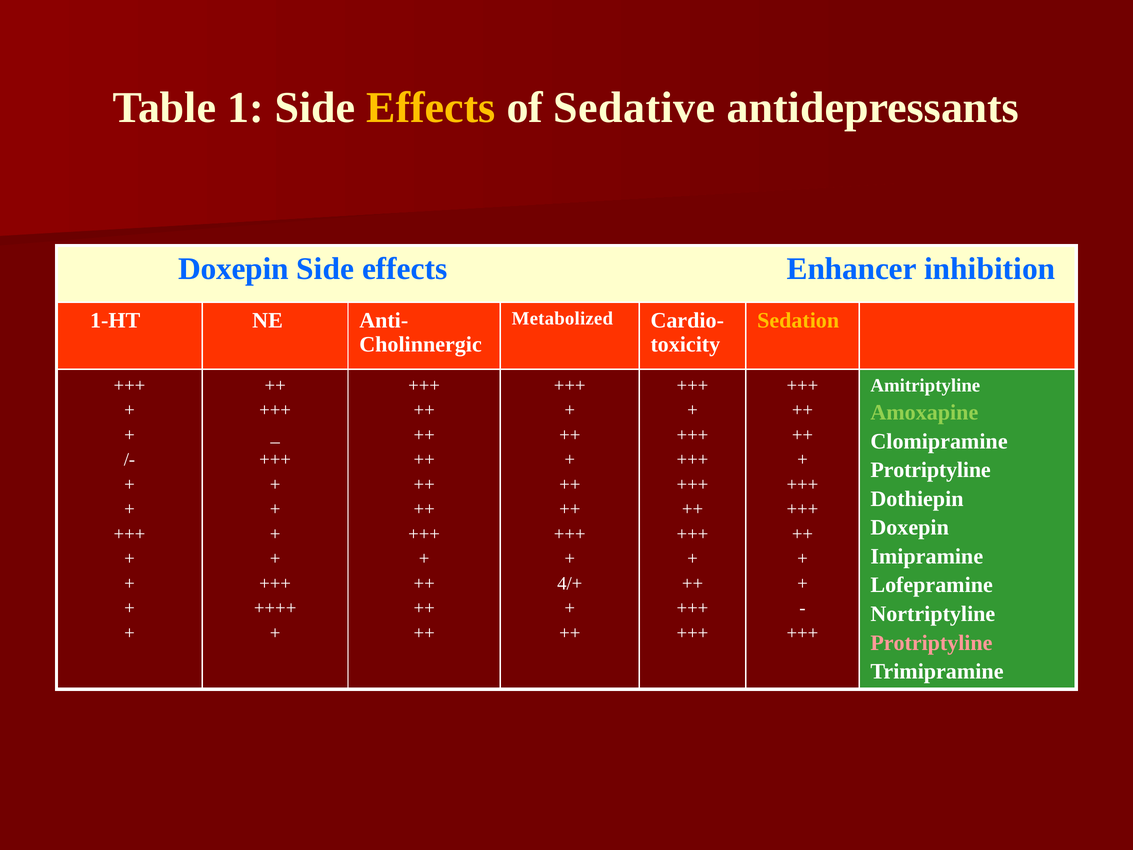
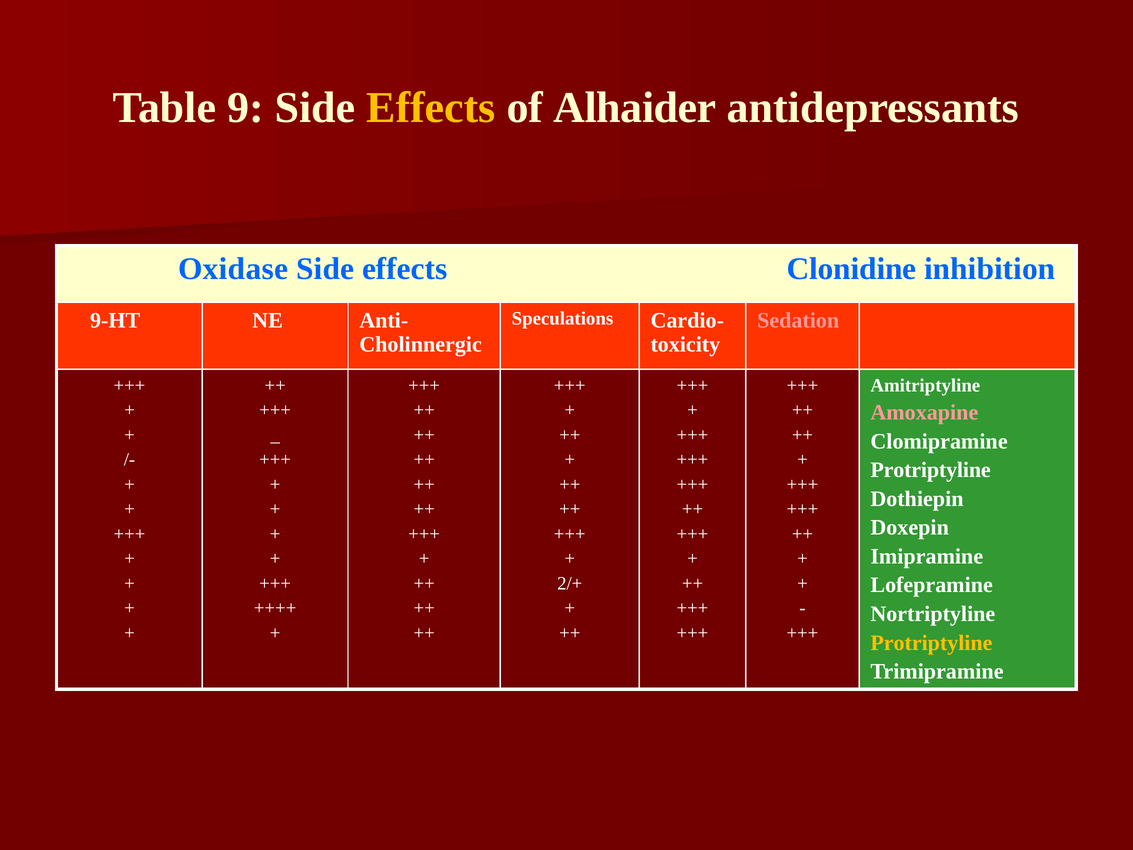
1: 1 -> 9 (245, 108)
Sedative: Sedative -> Alhaider (635, 108)
Doxepin: Doxepin -> Oxidase (233, 269)
Enhancer: Enhancer -> Clonidine (852, 269)
Metabolized: Metabolized -> Speculations (562, 318)
1-HT: 1-HT -> 9-HT (115, 320)
Sedation colour: yellow -> pink (798, 320)
Amoxapine colour: light green -> pink (924, 412)
4/+: 4/+ -> 2/+ (570, 583)
Protriptyline colour: pink -> yellow (931, 643)
